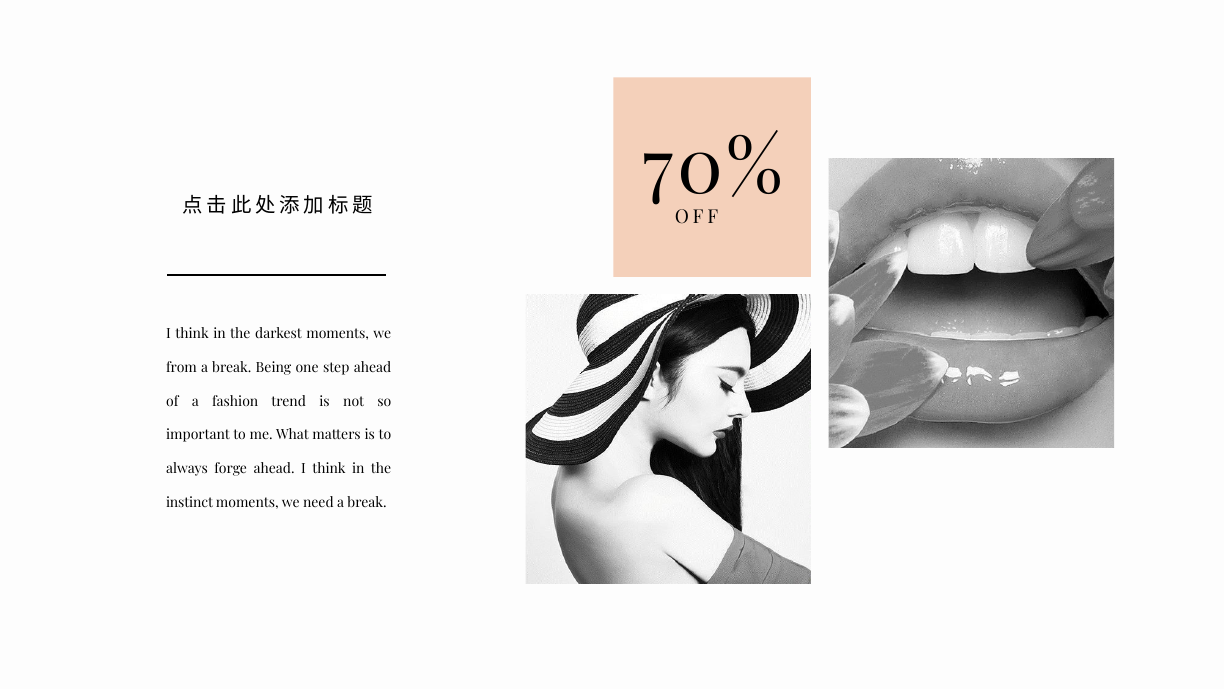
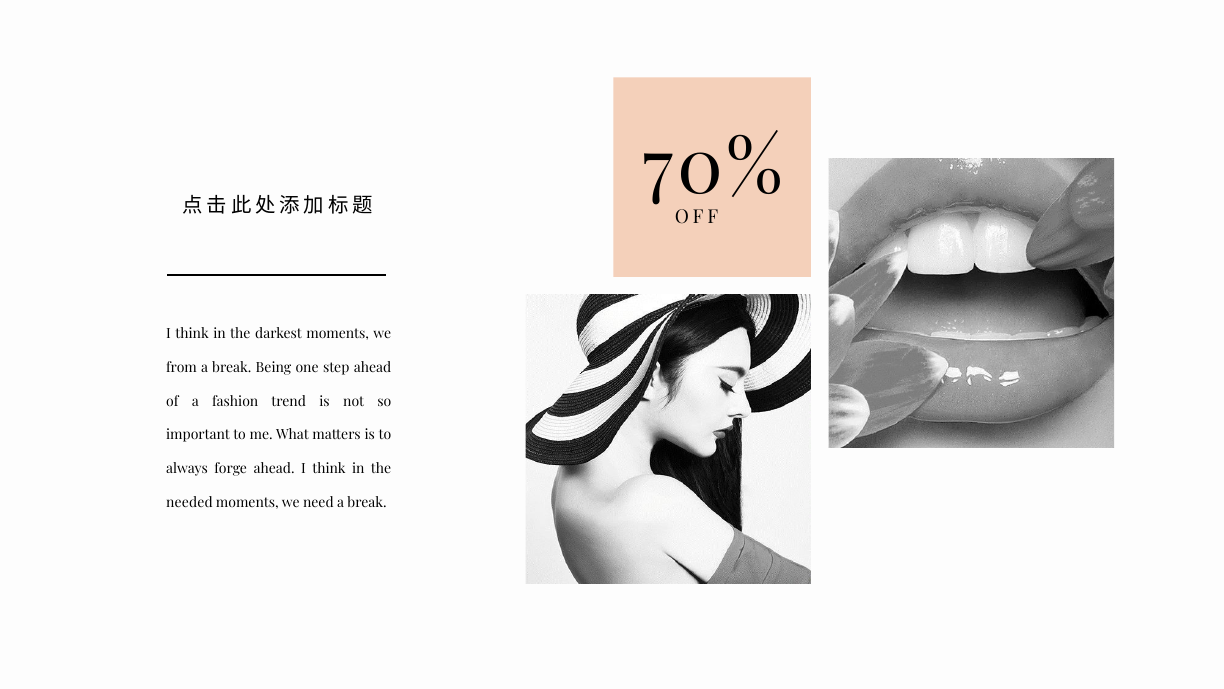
instinct: instinct -> needed (189, 502)
